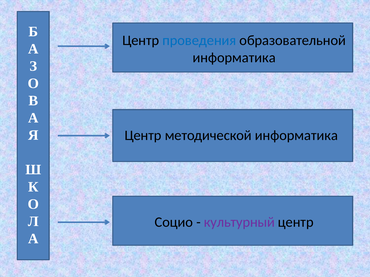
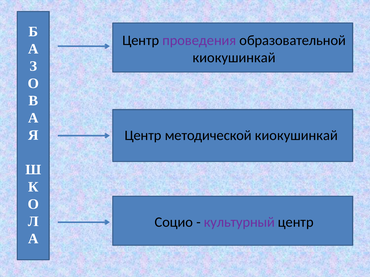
проведения colour: blue -> purple (199, 40)
информатика: информатика -> киокушинкай (234, 58)
методической информатика: информатика -> киокушинкай (296, 136)
